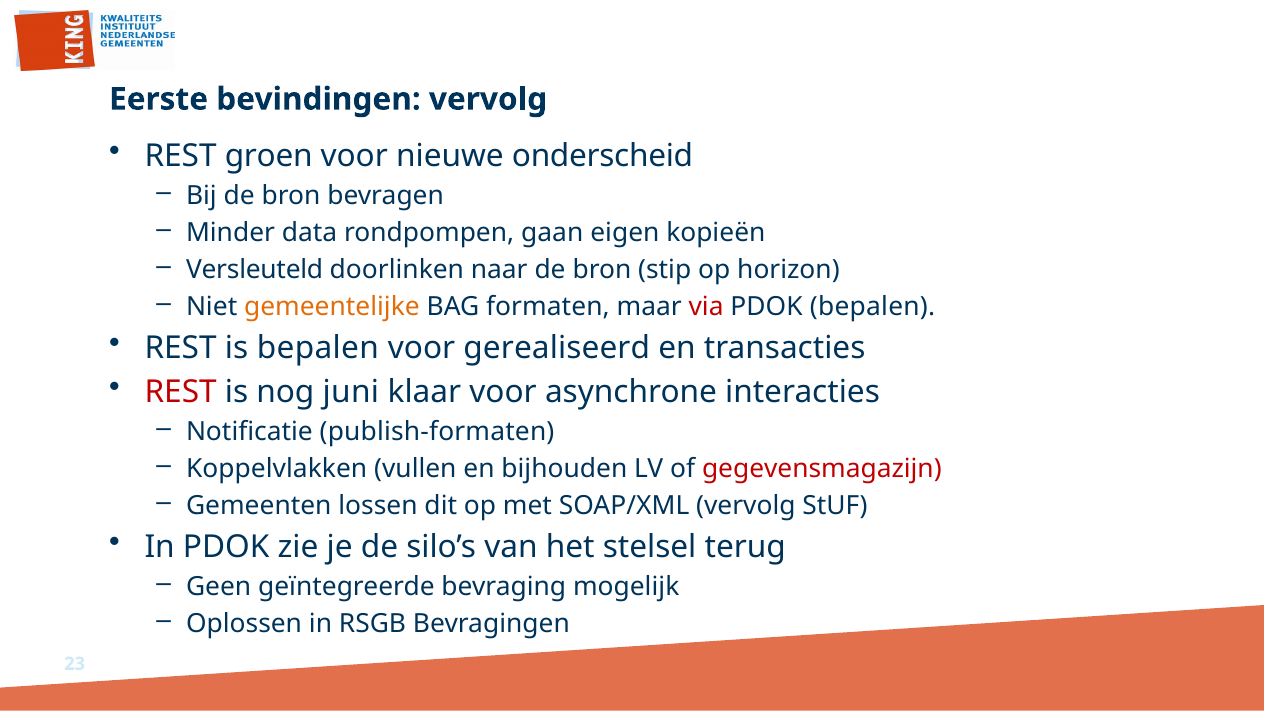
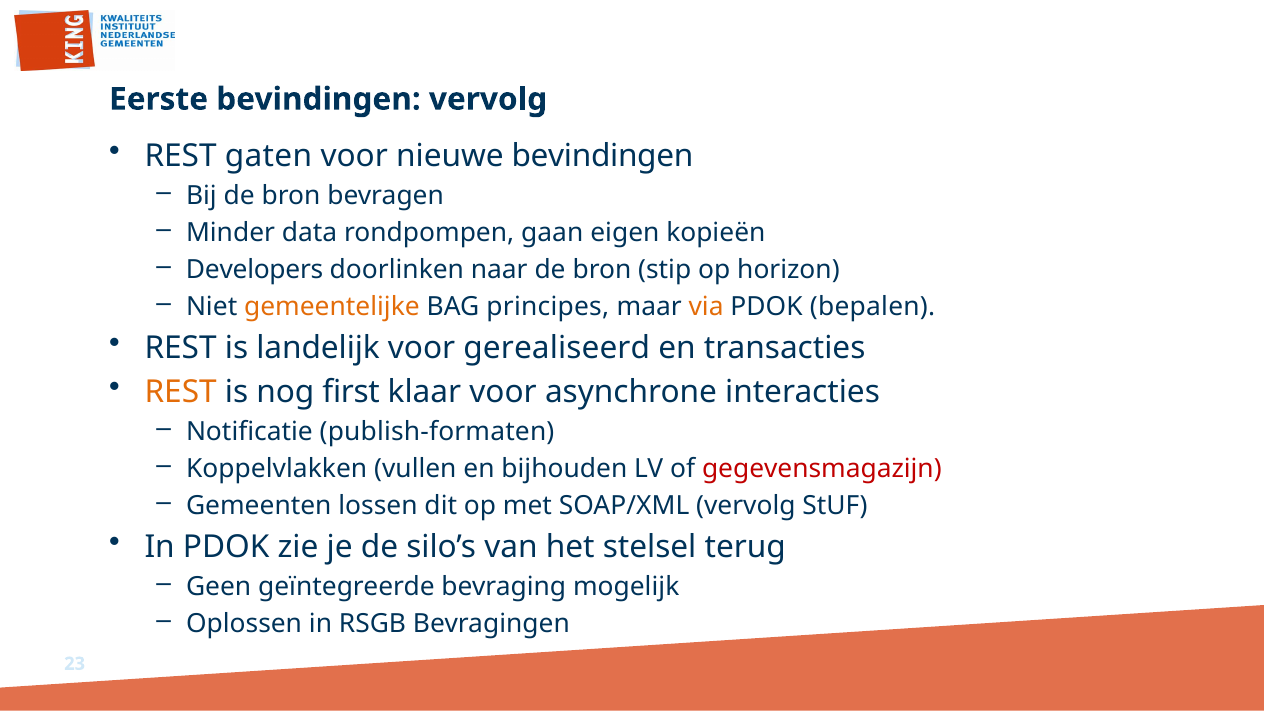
groen: groen -> gaten (268, 157)
nieuwe onderscheid: onderscheid -> bevindingen (602, 157)
Versleuteld: Versleuteld -> Developers (255, 270)
formaten: formaten -> principes (548, 307)
via colour: red -> orange (706, 307)
is bepalen: bepalen -> landelijk (318, 348)
REST colour: red -> orange (181, 393)
juni: juni -> first (351, 393)
